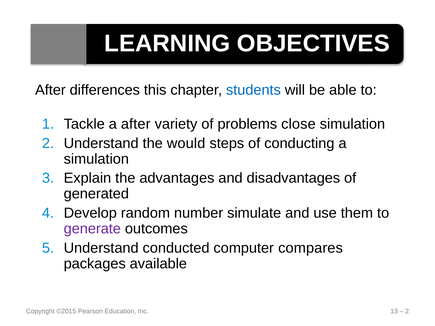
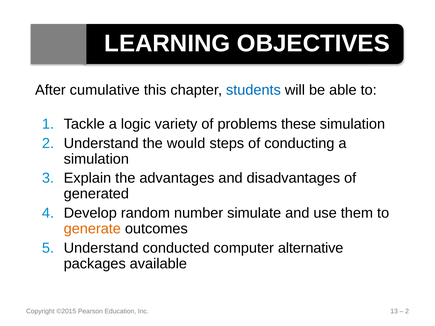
differences: differences -> cumulative (105, 90)
a after: after -> logic (136, 124)
close: close -> these (299, 124)
generate colour: purple -> orange (92, 229)
compares: compares -> alternative (311, 248)
